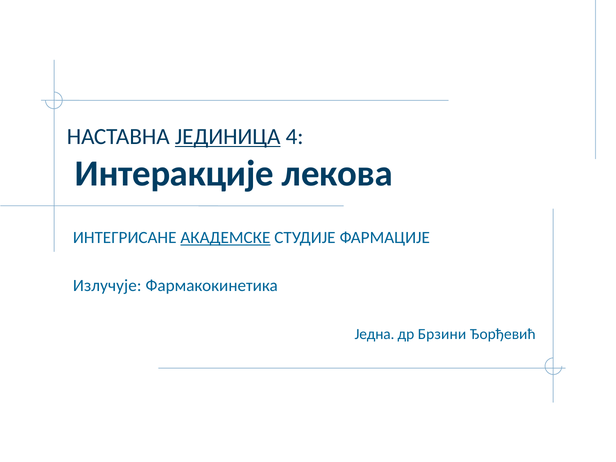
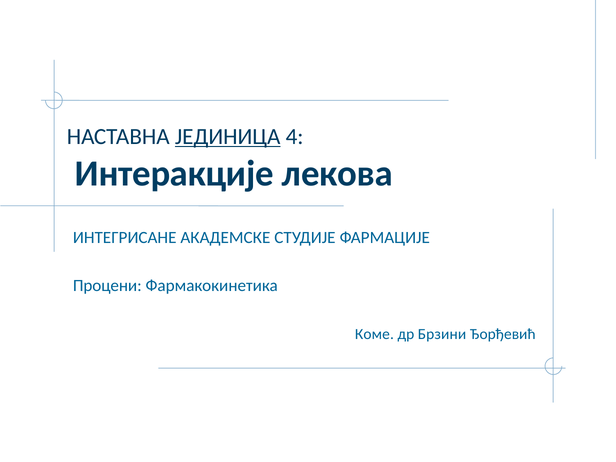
АКАДЕМСКЕ underline: present -> none (225, 238)
Излучује: Излучује -> Процени (107, 285)
Једна: Једна -> Коме (374, 334)
